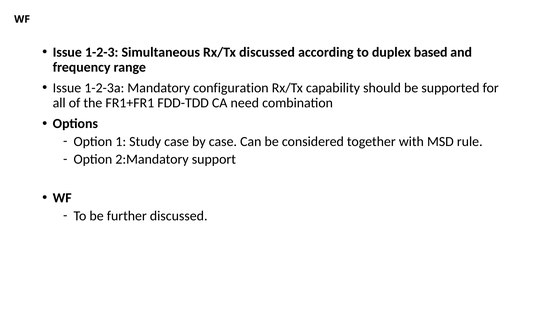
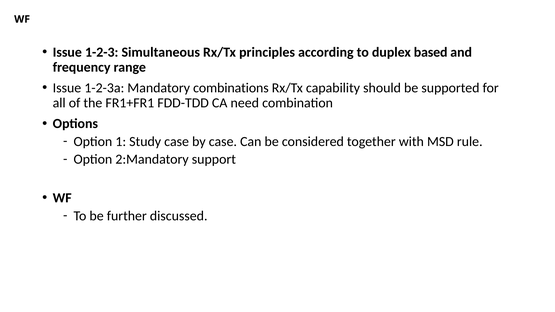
Rx/Tx discussed: discussed -> principles (267, 52)
configuration: configuration -> combinations (231, 88)
